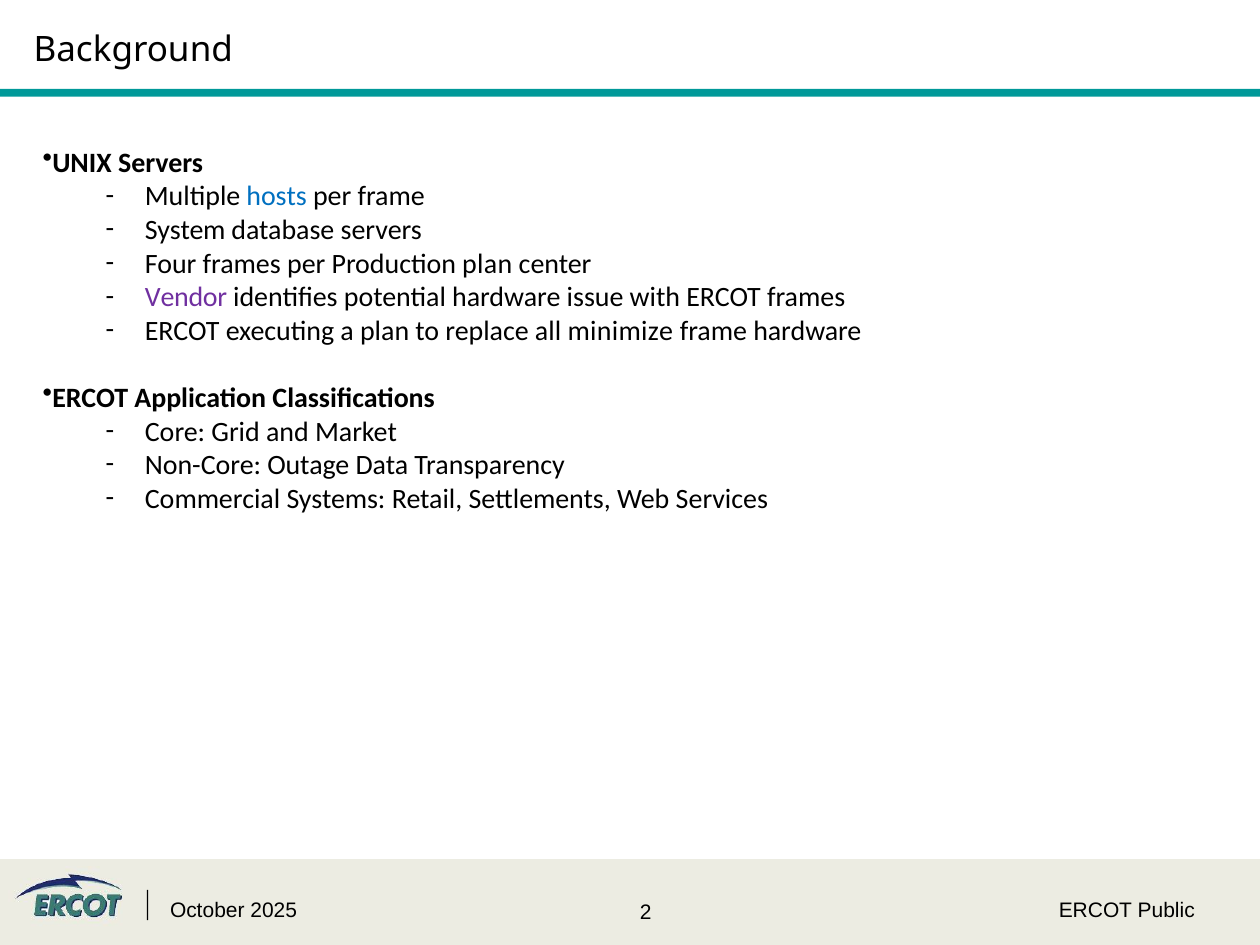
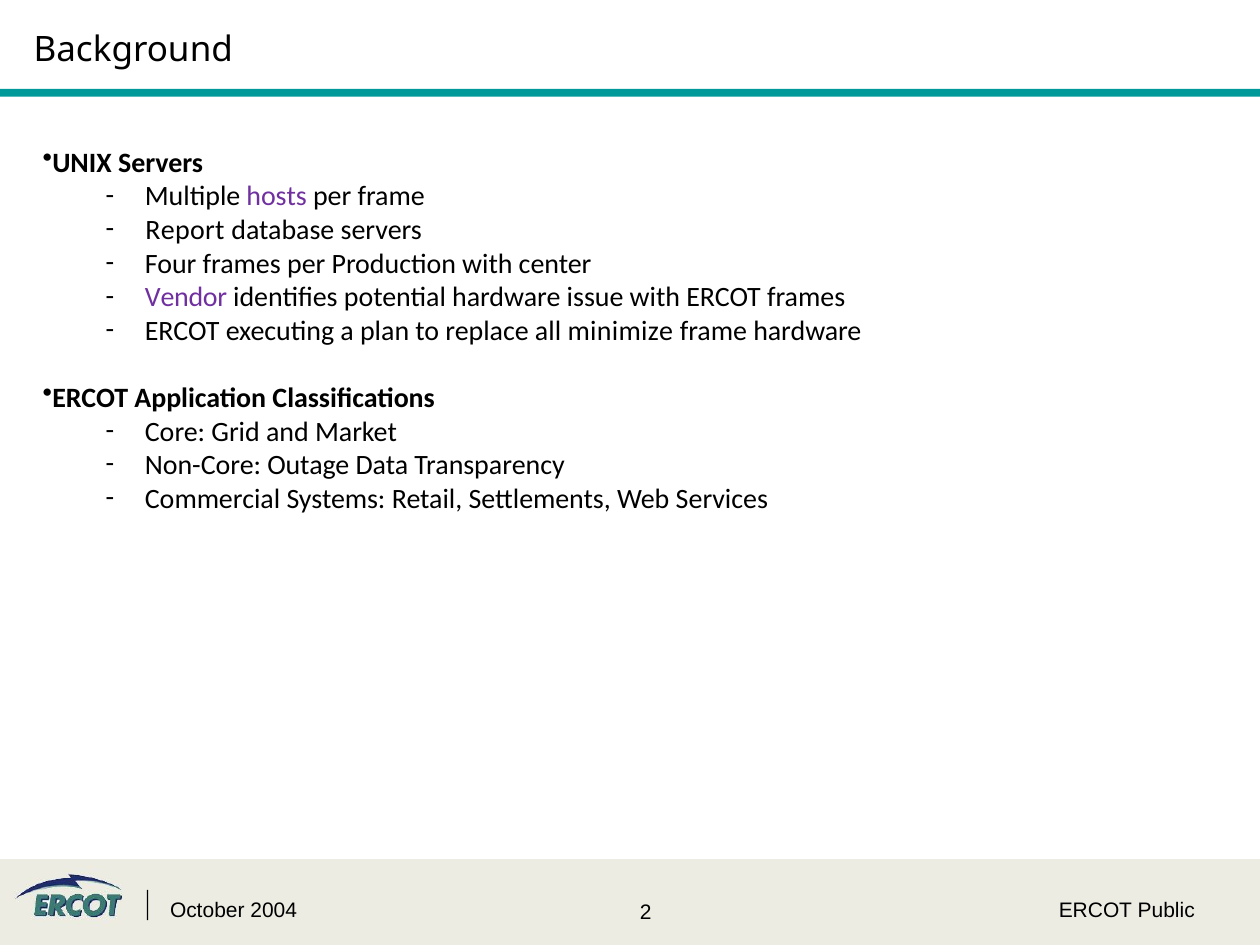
hosts colour: blue -> purple (277, 197)
System: System -> Report (185, 230)
Production plan: plan -> with (487, 264)
2025: 2025 -> 2004 (274, 910)
